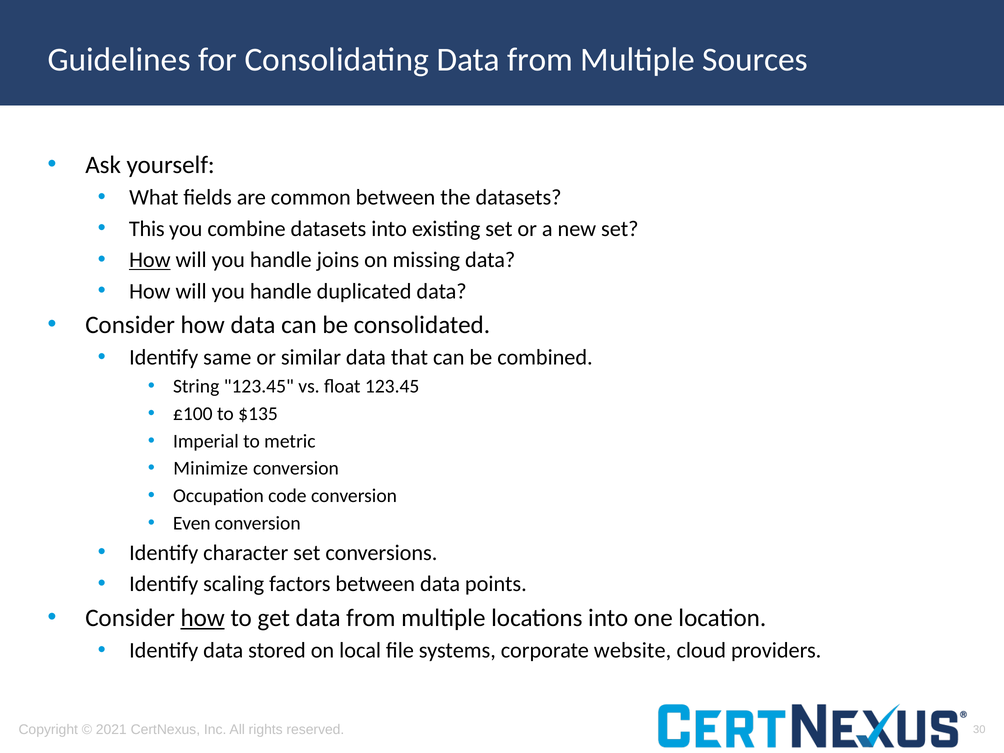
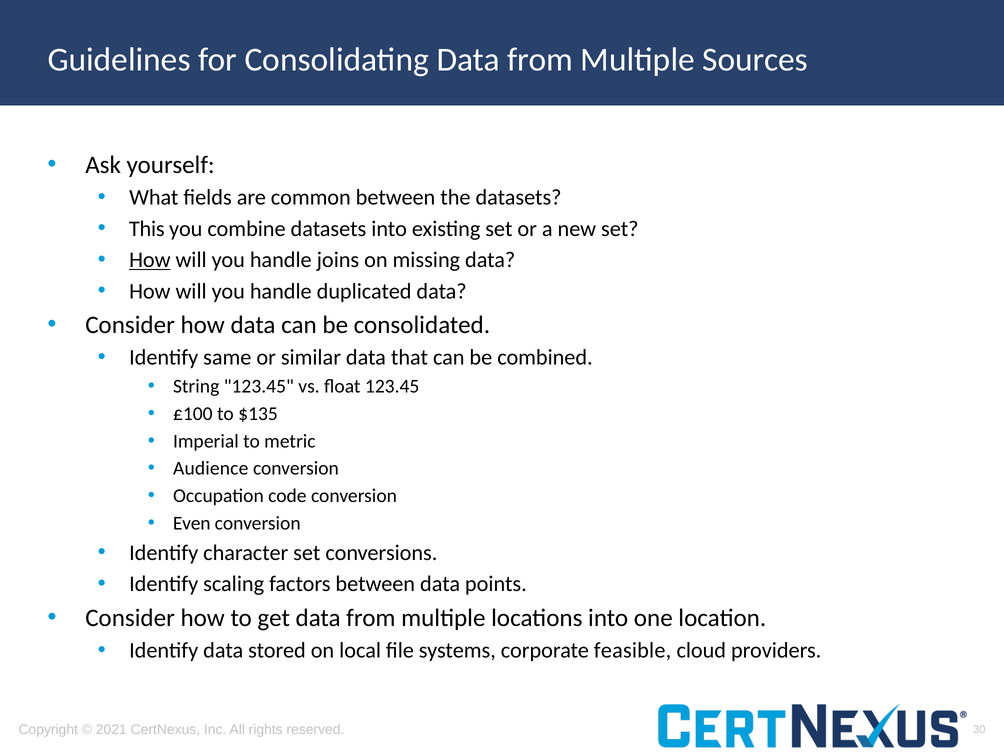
Minimize: Minimize -> Audience (211, 468)
how underline: present -> none (203, 618)
website: website -> feasible (633, 651)
